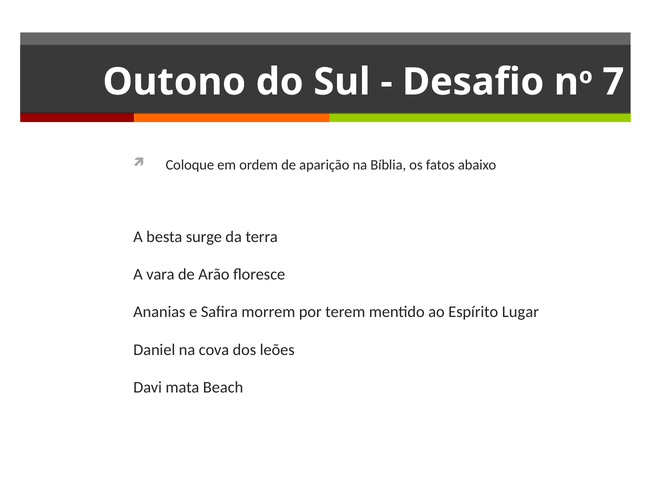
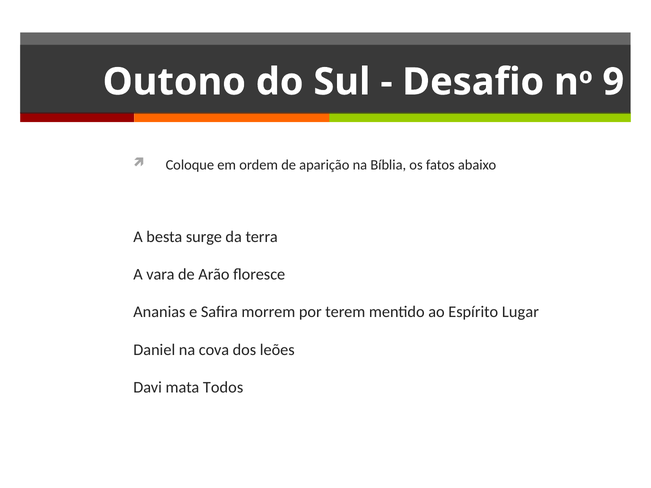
7: 7 -> 9 (613, 82)
Beach: Beach -> Todos (223, 387)
